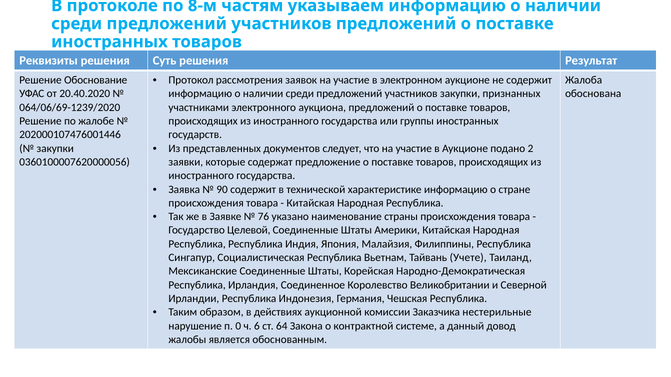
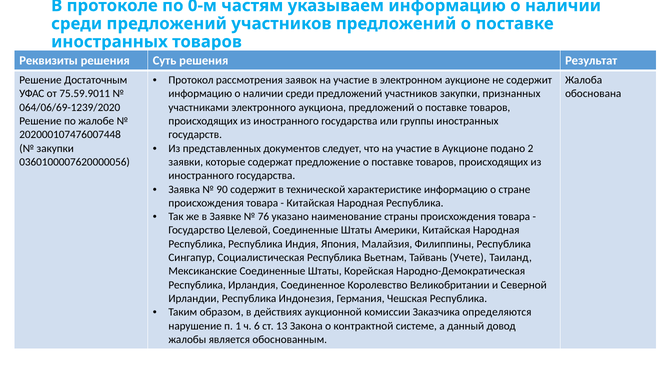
8-м: 8-м -> 0-м (202, 6)
Обоснование: Обоснование -> Достаточным (96, 80)
20.40.2020: 20.40.2020 -> 75.59.9011 (85, 94)
202000107476001446: 202000107476001446 -> 202000107476007448 (70, 135)
нестерильные: нестерильные -> определяются (497, 313)
0: 0 -> 1 (238, 326)
64: 64 -> 13 (282, 326)
